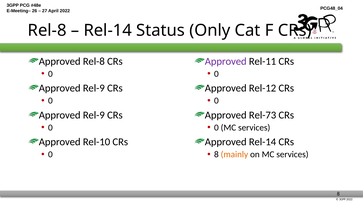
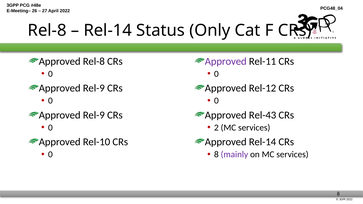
Rel-73: Rel-73 -> Rel-43 (263, 115)
0: 0 -> 2 (216, 128)
mainly colour: orange -> purple (234, 155)
